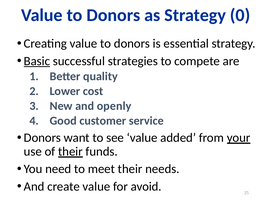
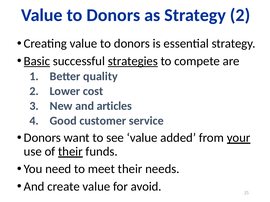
Strategy 0: 0 -> 2 (240, 15)
strategies underline: none -> present (133, 61)
openly: openly -> articles (114, 106)
